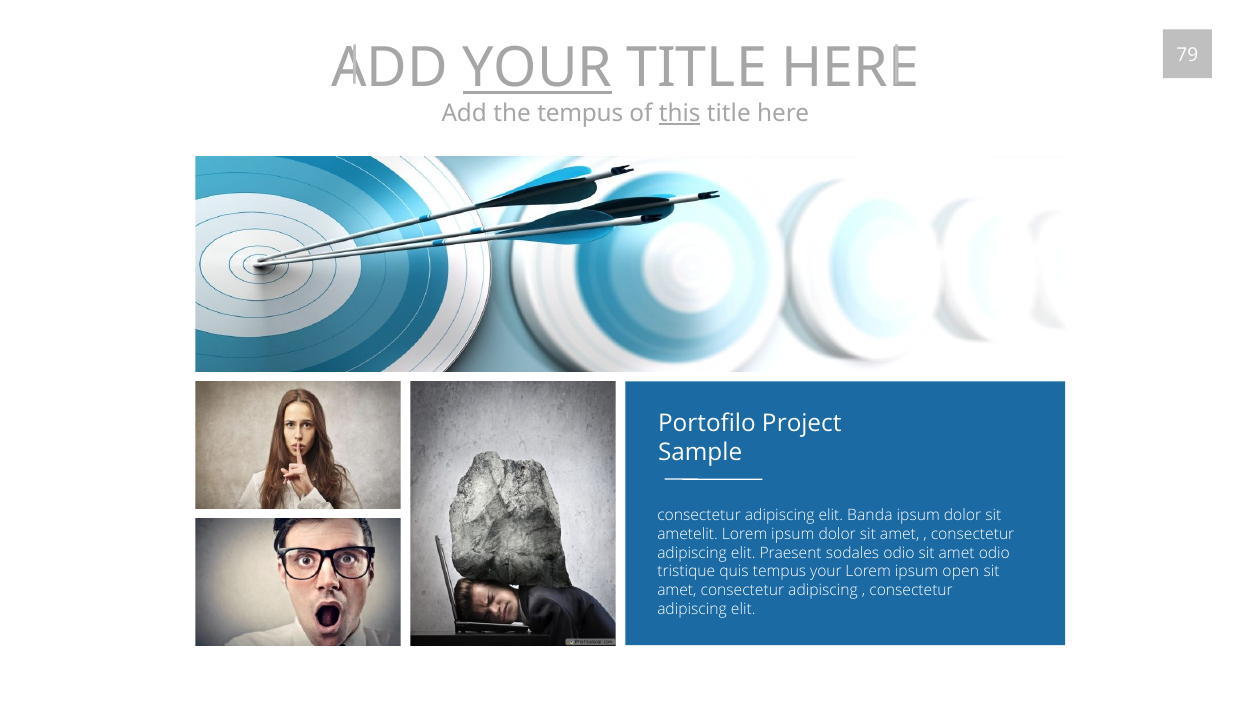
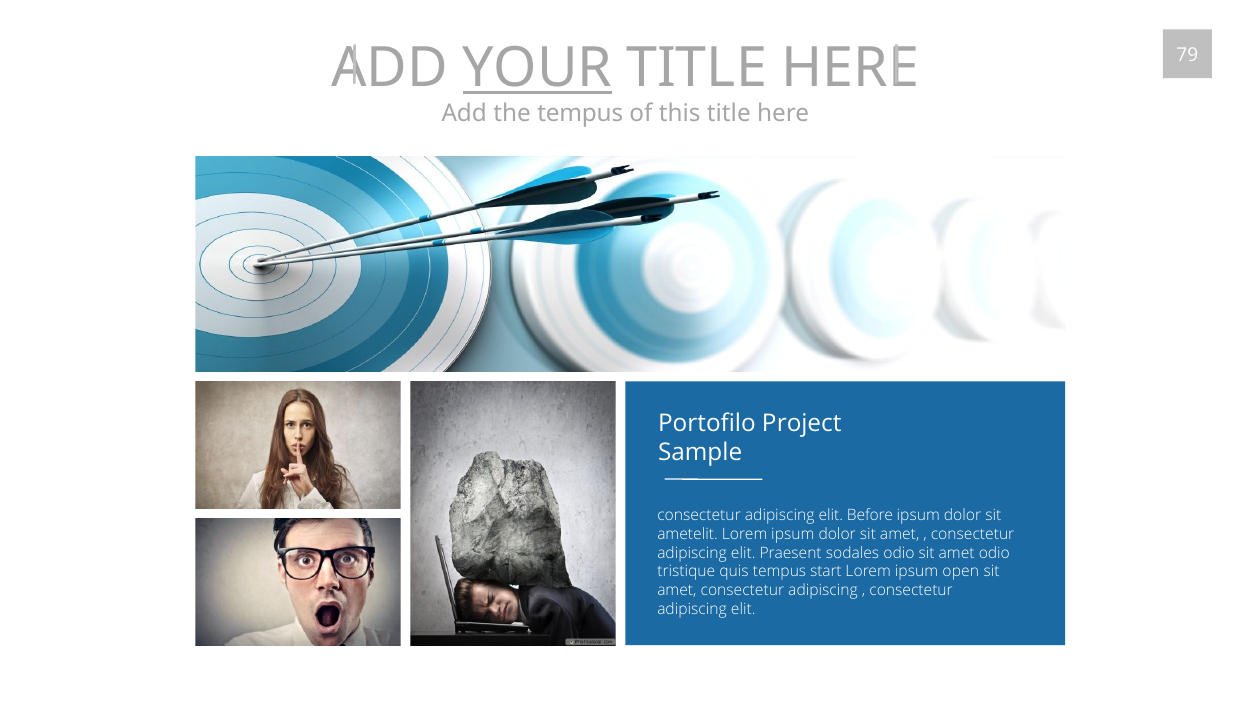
this underline: present -> none (680, 113)
Banda: Banda -> Before (870, 515)
tempus your: your -> start (826, 571)
